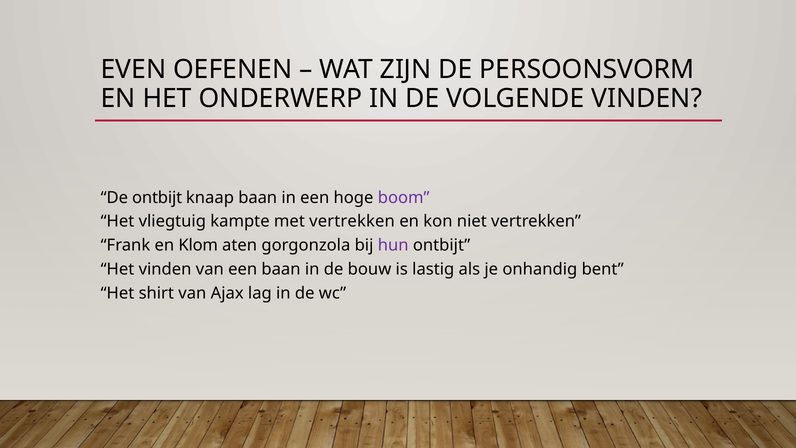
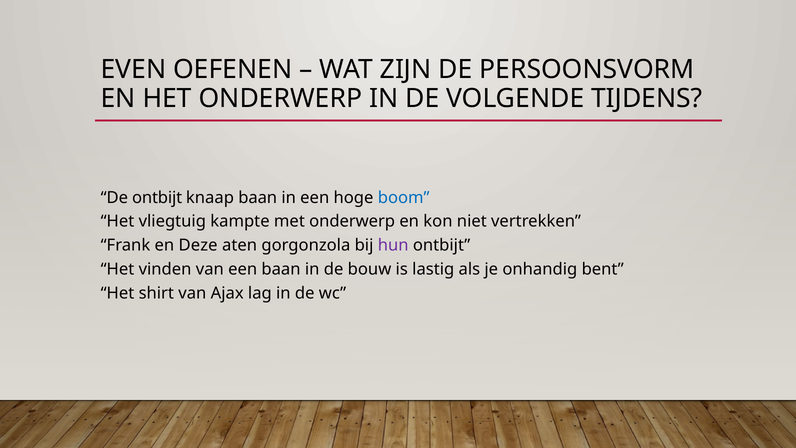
VOLGENDE VINDEN: VINDEN -> TIJDENS (647, 98)
boom colour: purple -> blue (404, 197)
met vertrekken: vertrekken -> onderwerp (352, 221)
Klom: Klom -> Deze (198, 245)
